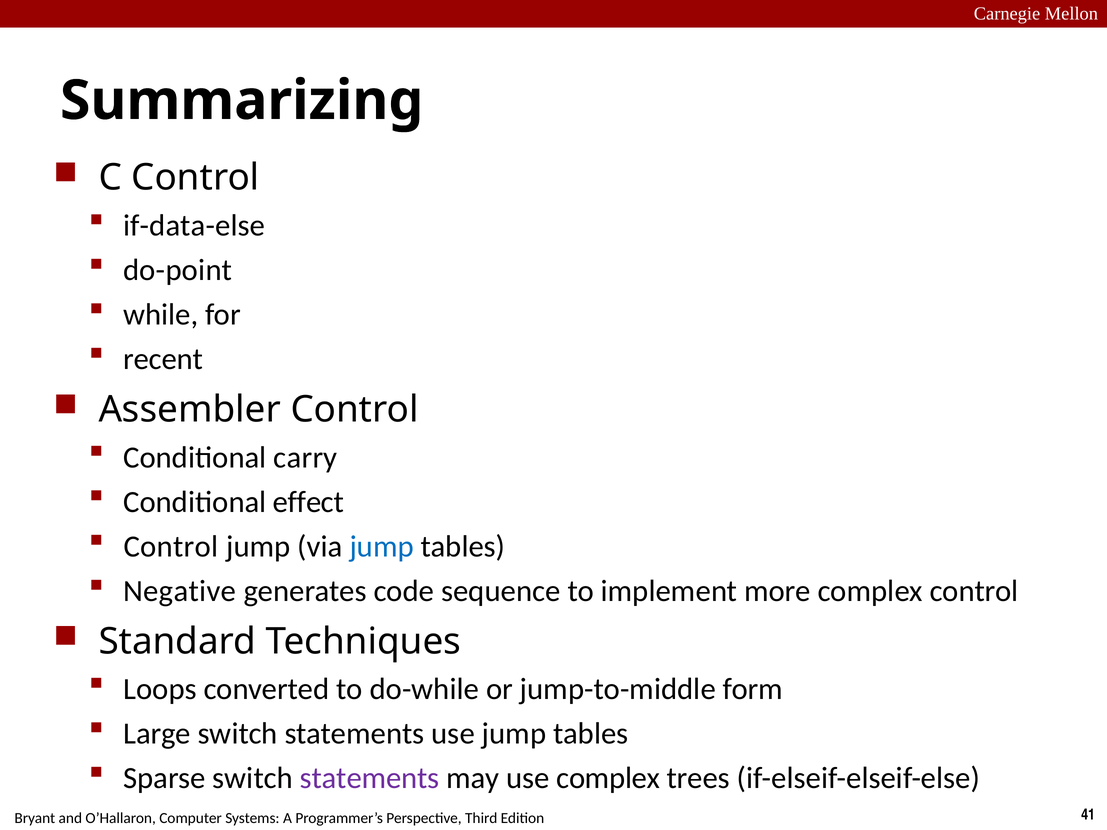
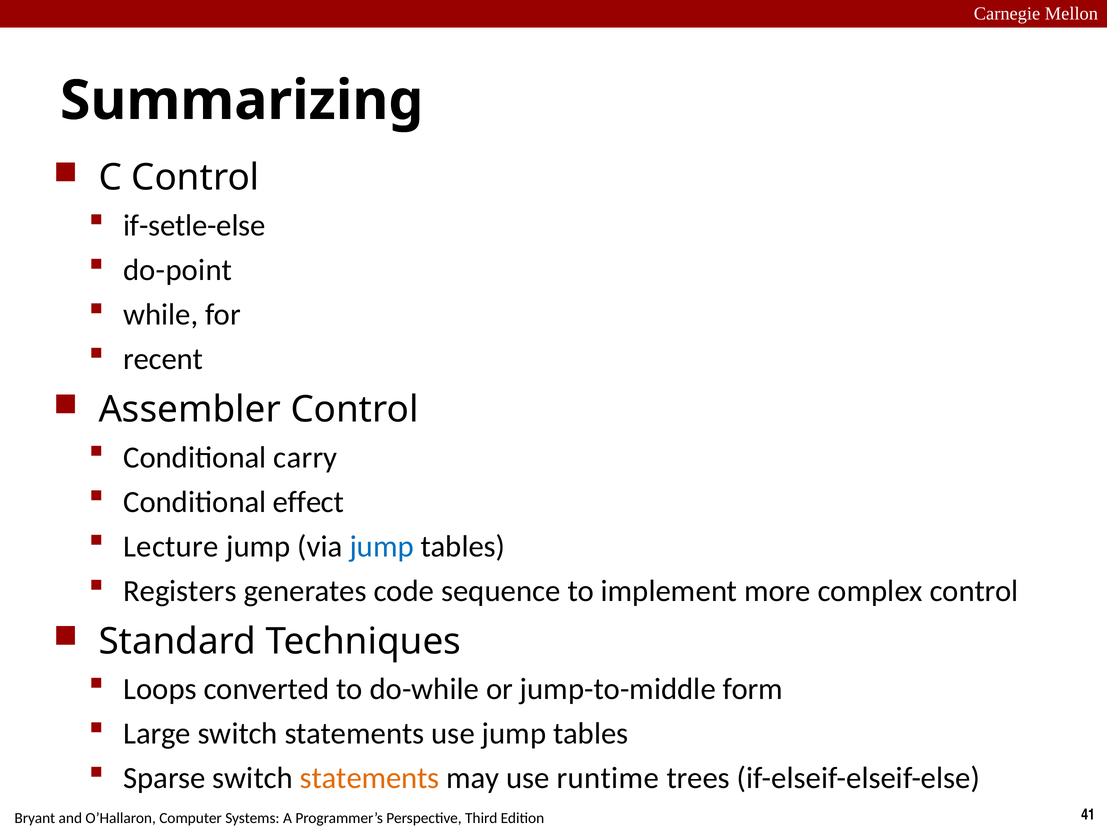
if-data-else: if-data-else -> if-setle-else (194, 226)
Control: Control -> Lecture (171, 547)
Negative: Negative -> Registers (180, 591)
statements colour: purple -> orange (370, 779)
use complex: complex -> runtime (608, 779)
